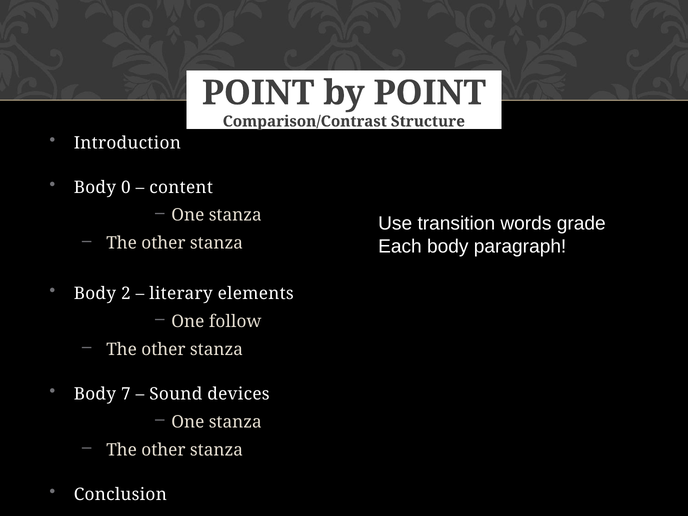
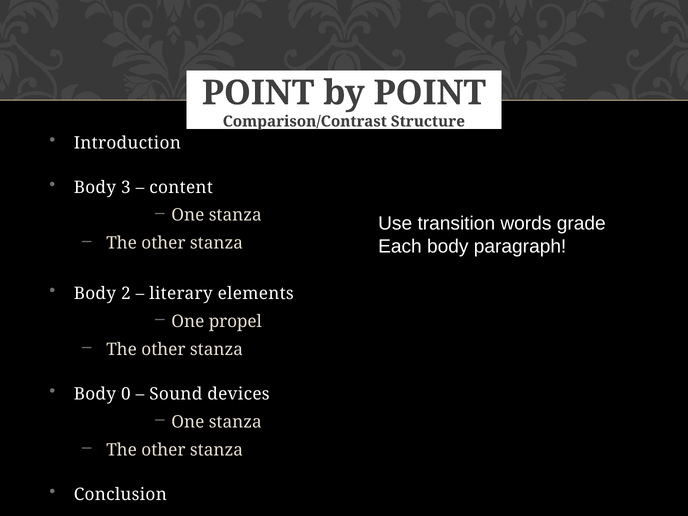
0: 0 -> 3 (126, 187)
follow: follow -> propel (235, 322)
7: 7 -> 0 (126, 394)
